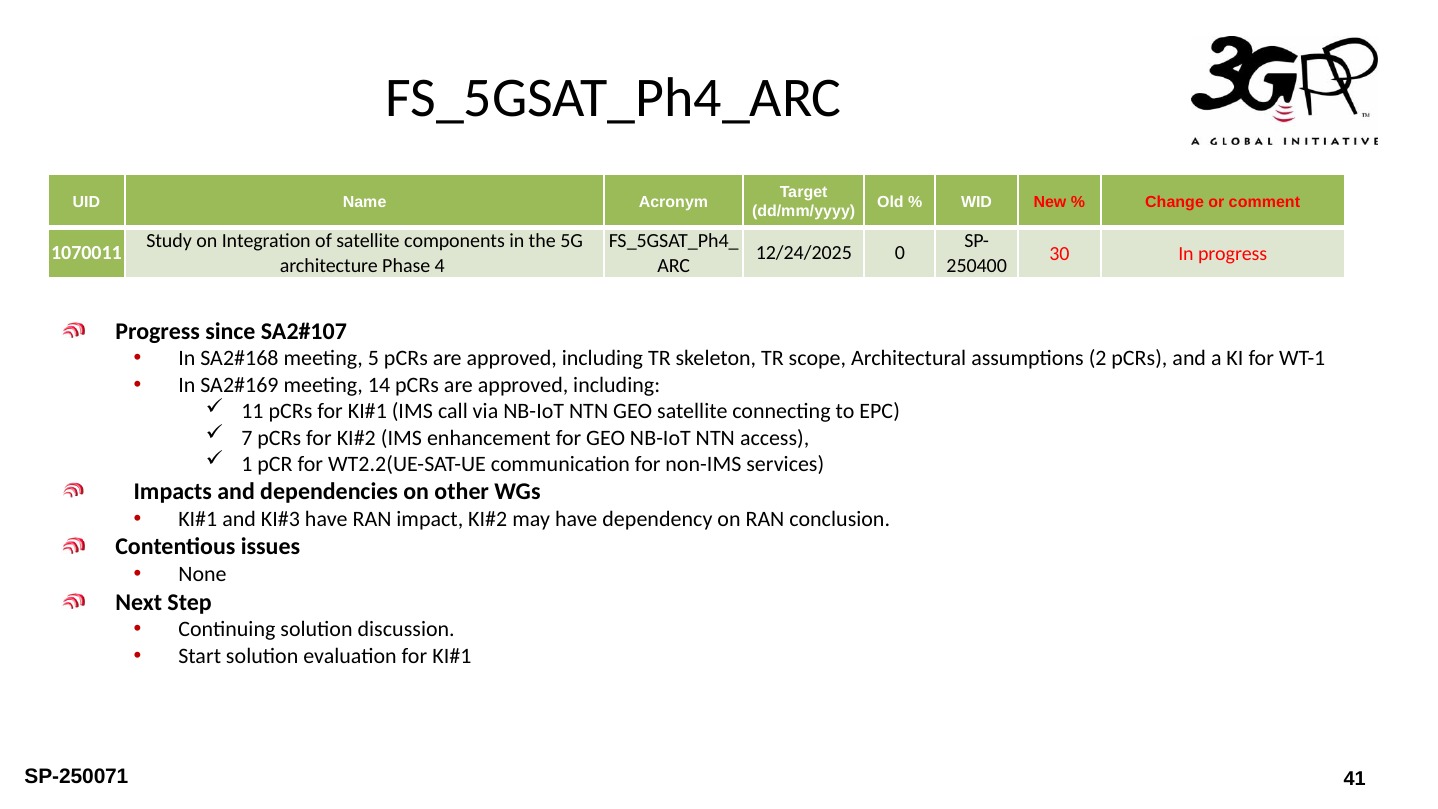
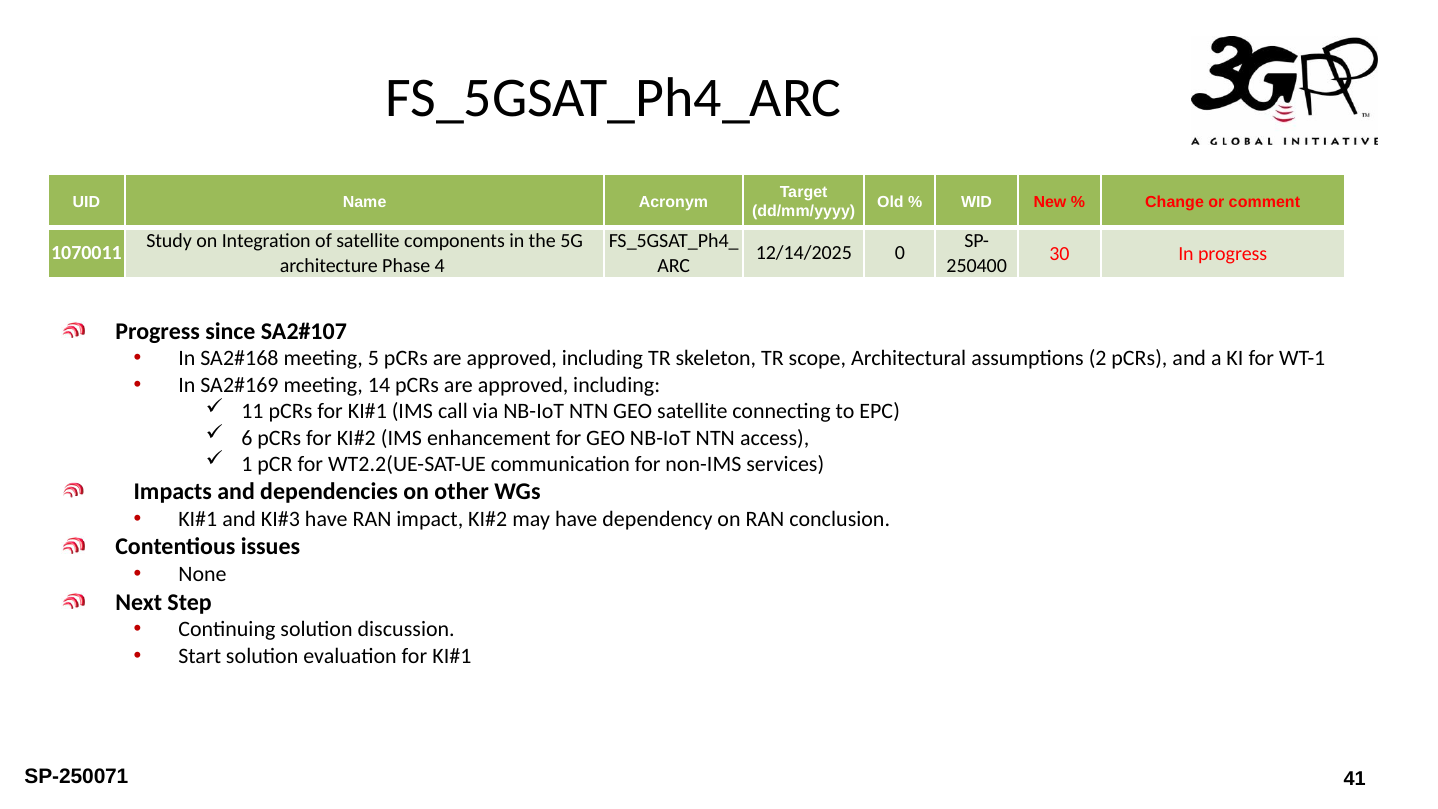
12/24/2025: 12/24/2025 -> 12/14/2025 (804, 253)
7: 7 -> 6 (247, 438)
